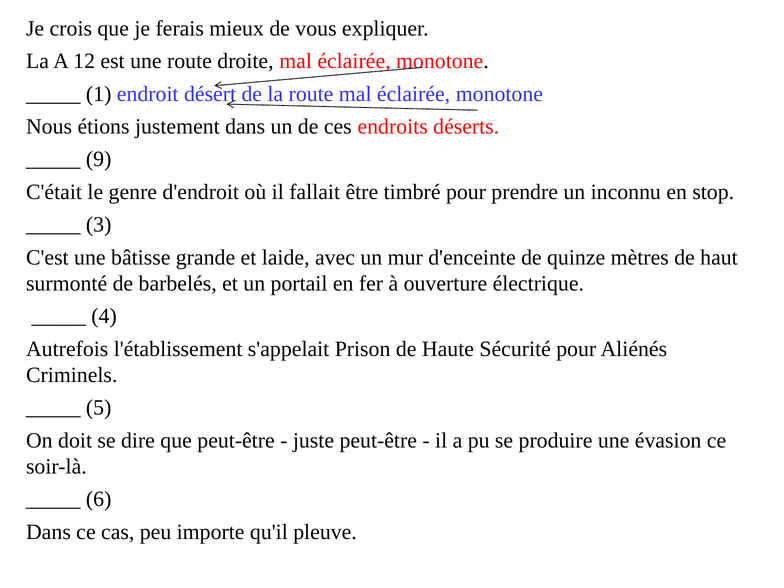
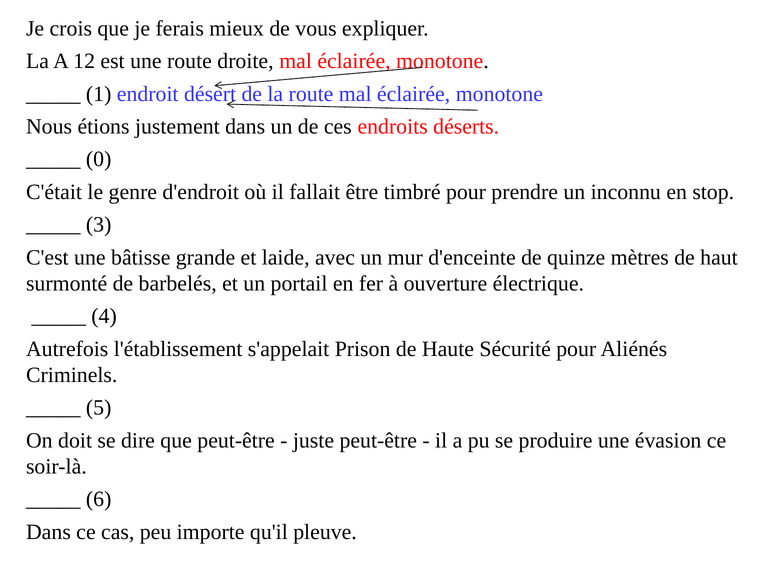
9: 9 -> 0 (99, 159)
